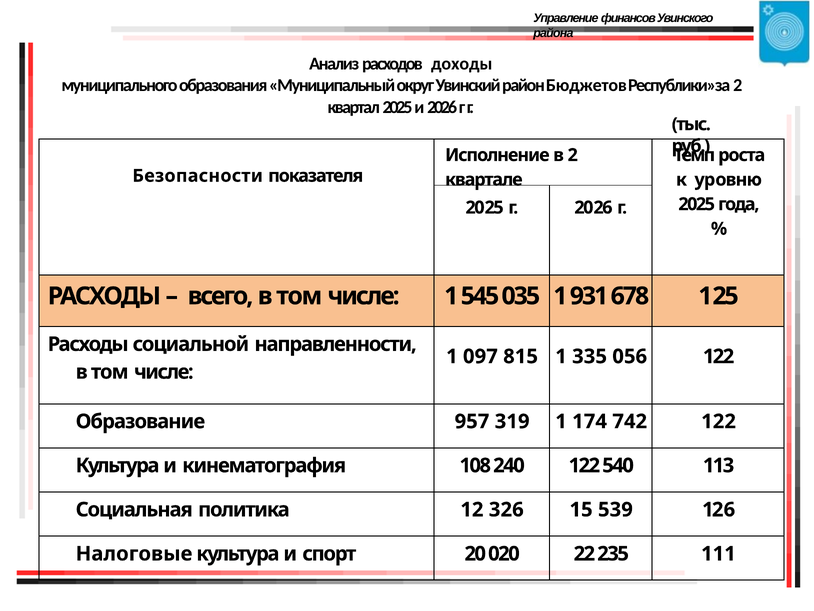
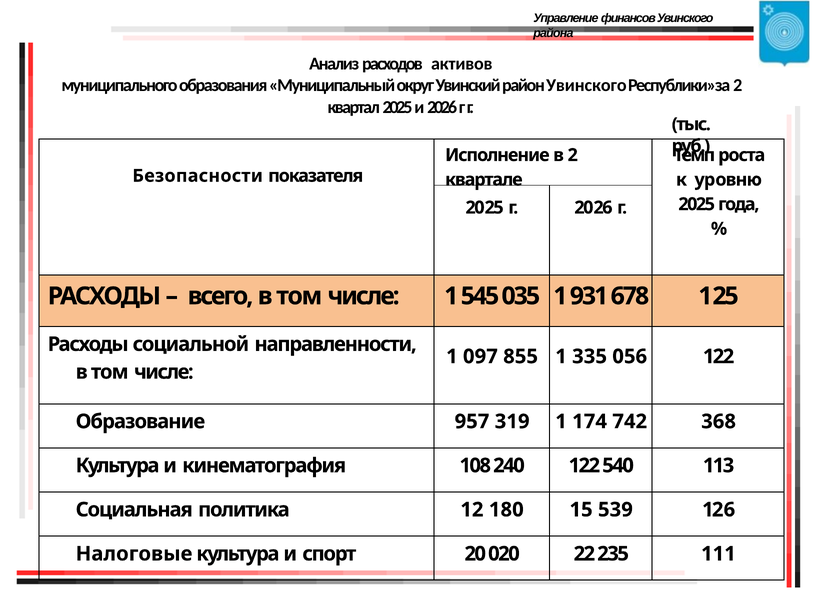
доходы: доходы -> активов (462, 64)
район Бюджетов: Бюджетов -> Увинского (586, 85)
815: 815 -> 855 (521, 356)
742 122: 122 -> 368 (719, 421)
326: 326 -> 180 (506, 509)
